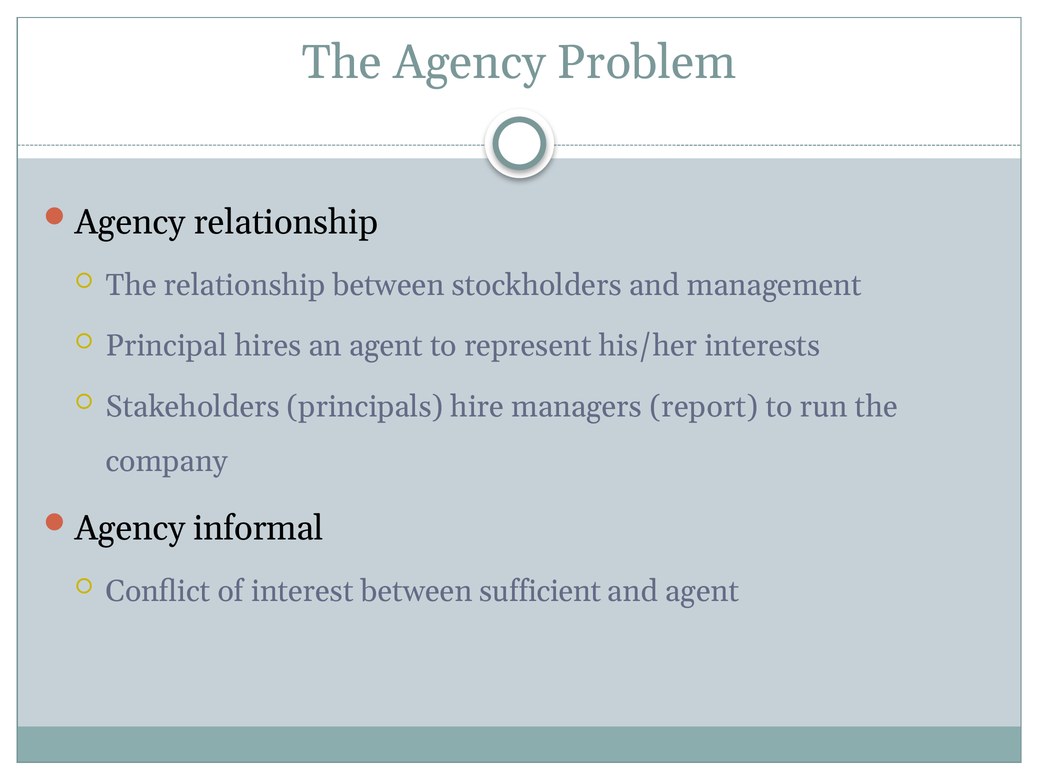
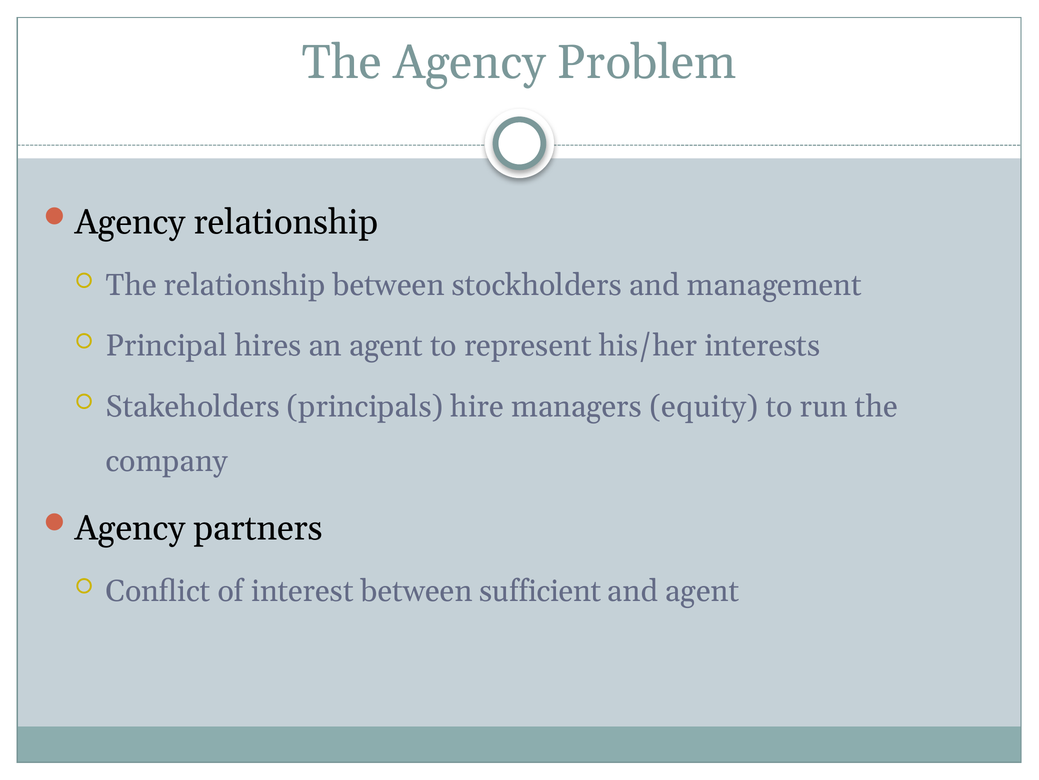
report: report -> equity (704, 406)
informal: informal -> partners (258, 528)
